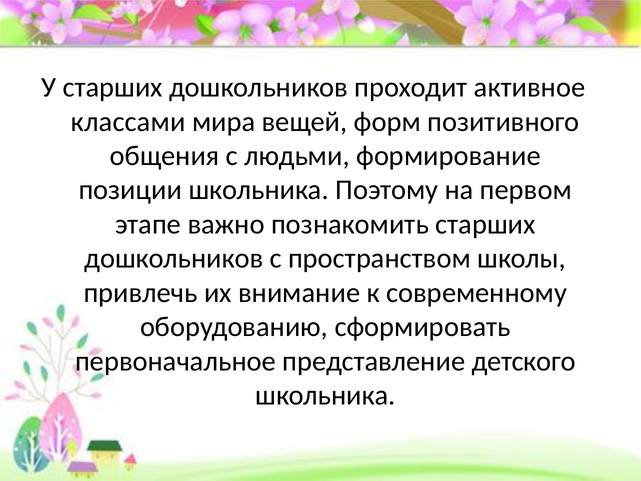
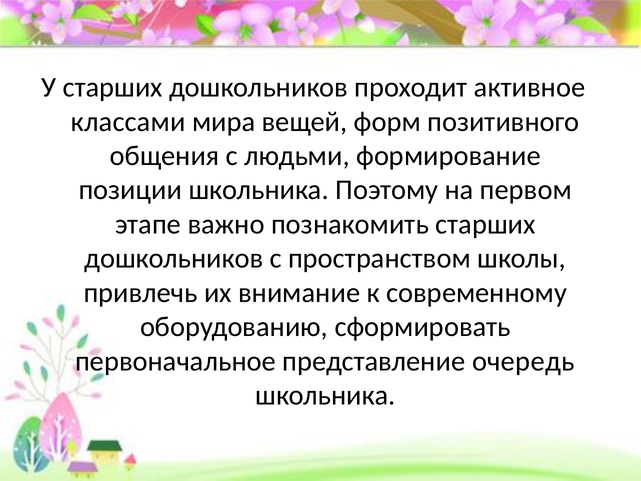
детского: детского -> очередь (523, 361)
